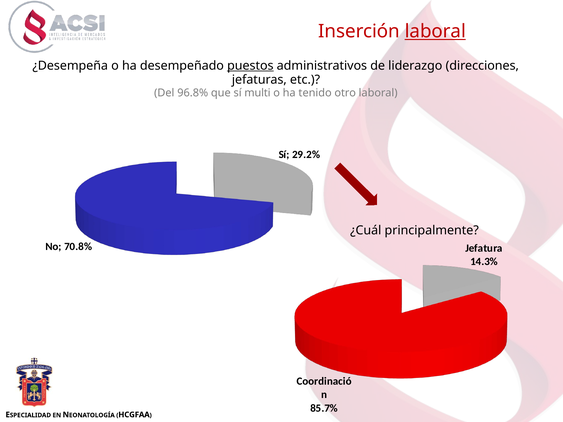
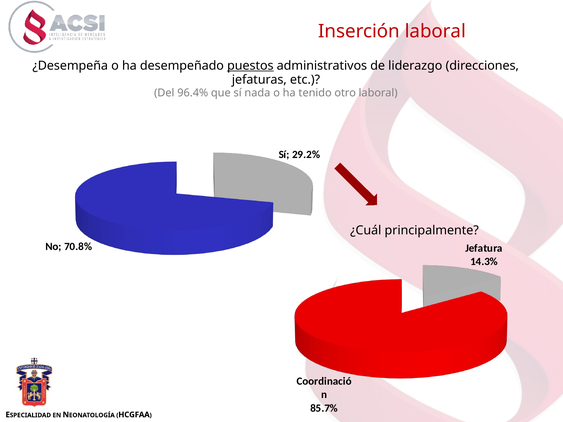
laboral underline: present -> none (435, 31)
96.8%: 96.8% -> 96.4% (193, 93)
multi: multi -> nada (257, 93)
